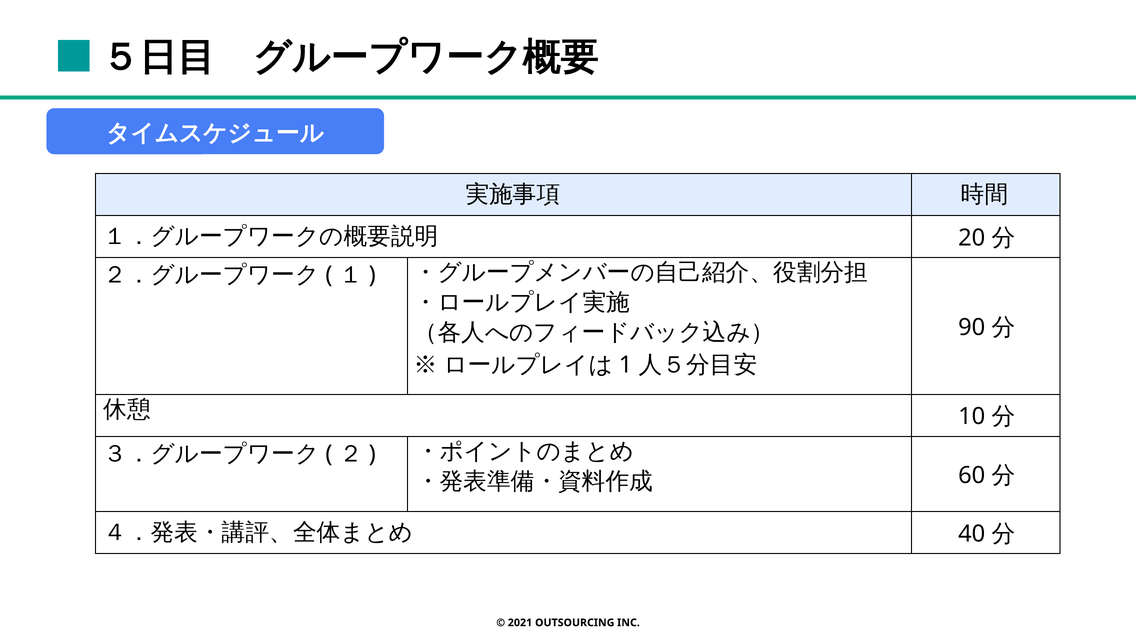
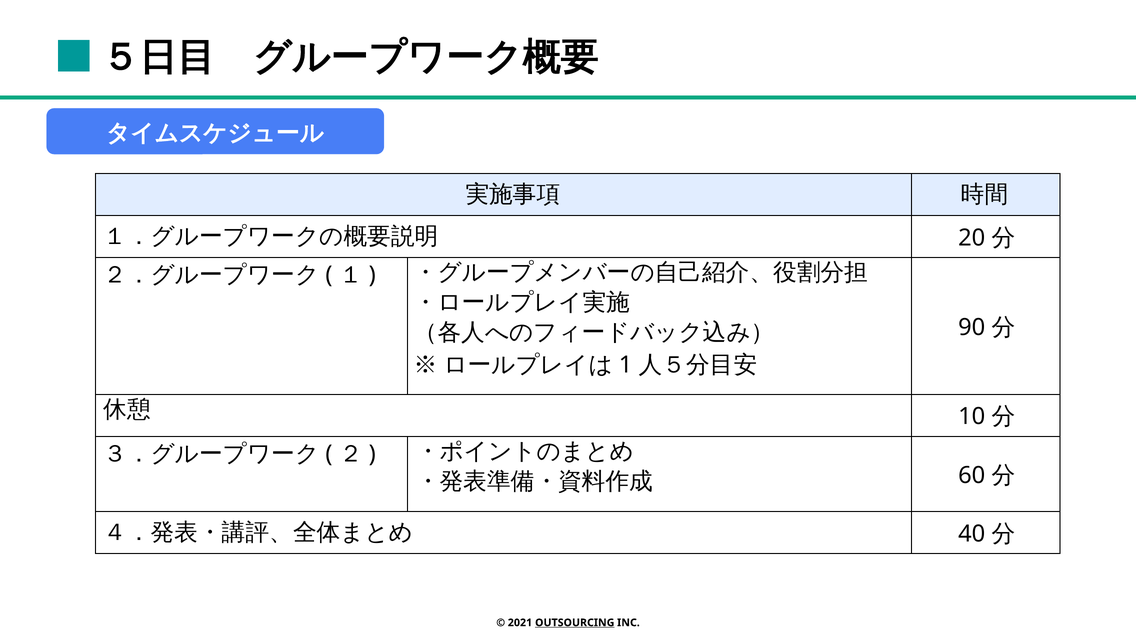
OUTSOURCING underline: none -> present (575, 623)
